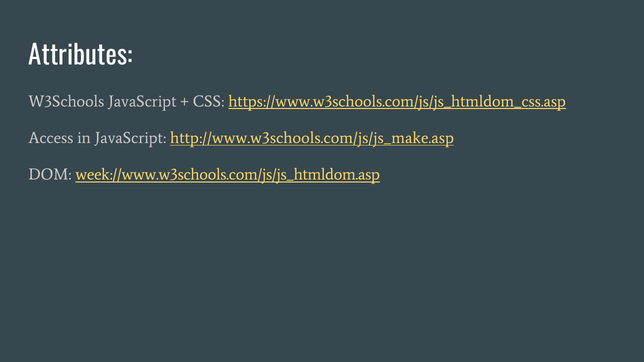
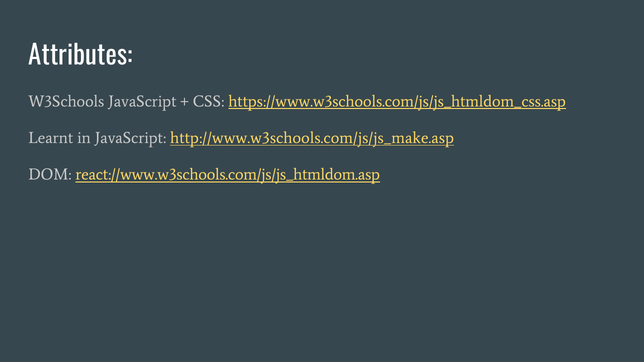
Access: Access -> Learnt (51, 138)
week://www.w3schools.com/js/js_htmldom.asp: week://www.w3schools.com/js/js_htmldom.asp -> react://www.w3schools.com/js/js_htmldom.asp (228, 175)
